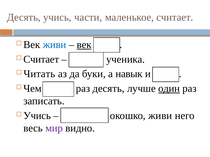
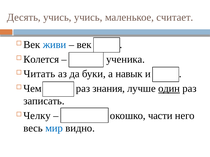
учись части: части -> учись (88, 17)
век underline: present -> none (84, 45)
Считает: Считает -> Колется (41, 59)
раз десять: десять -> знания (109, 89)
Учись: Учись -> Челку (37, 116)
окошко живи: живи -> части (160, 116)
мир colour: purple -> blue (54, 129)
